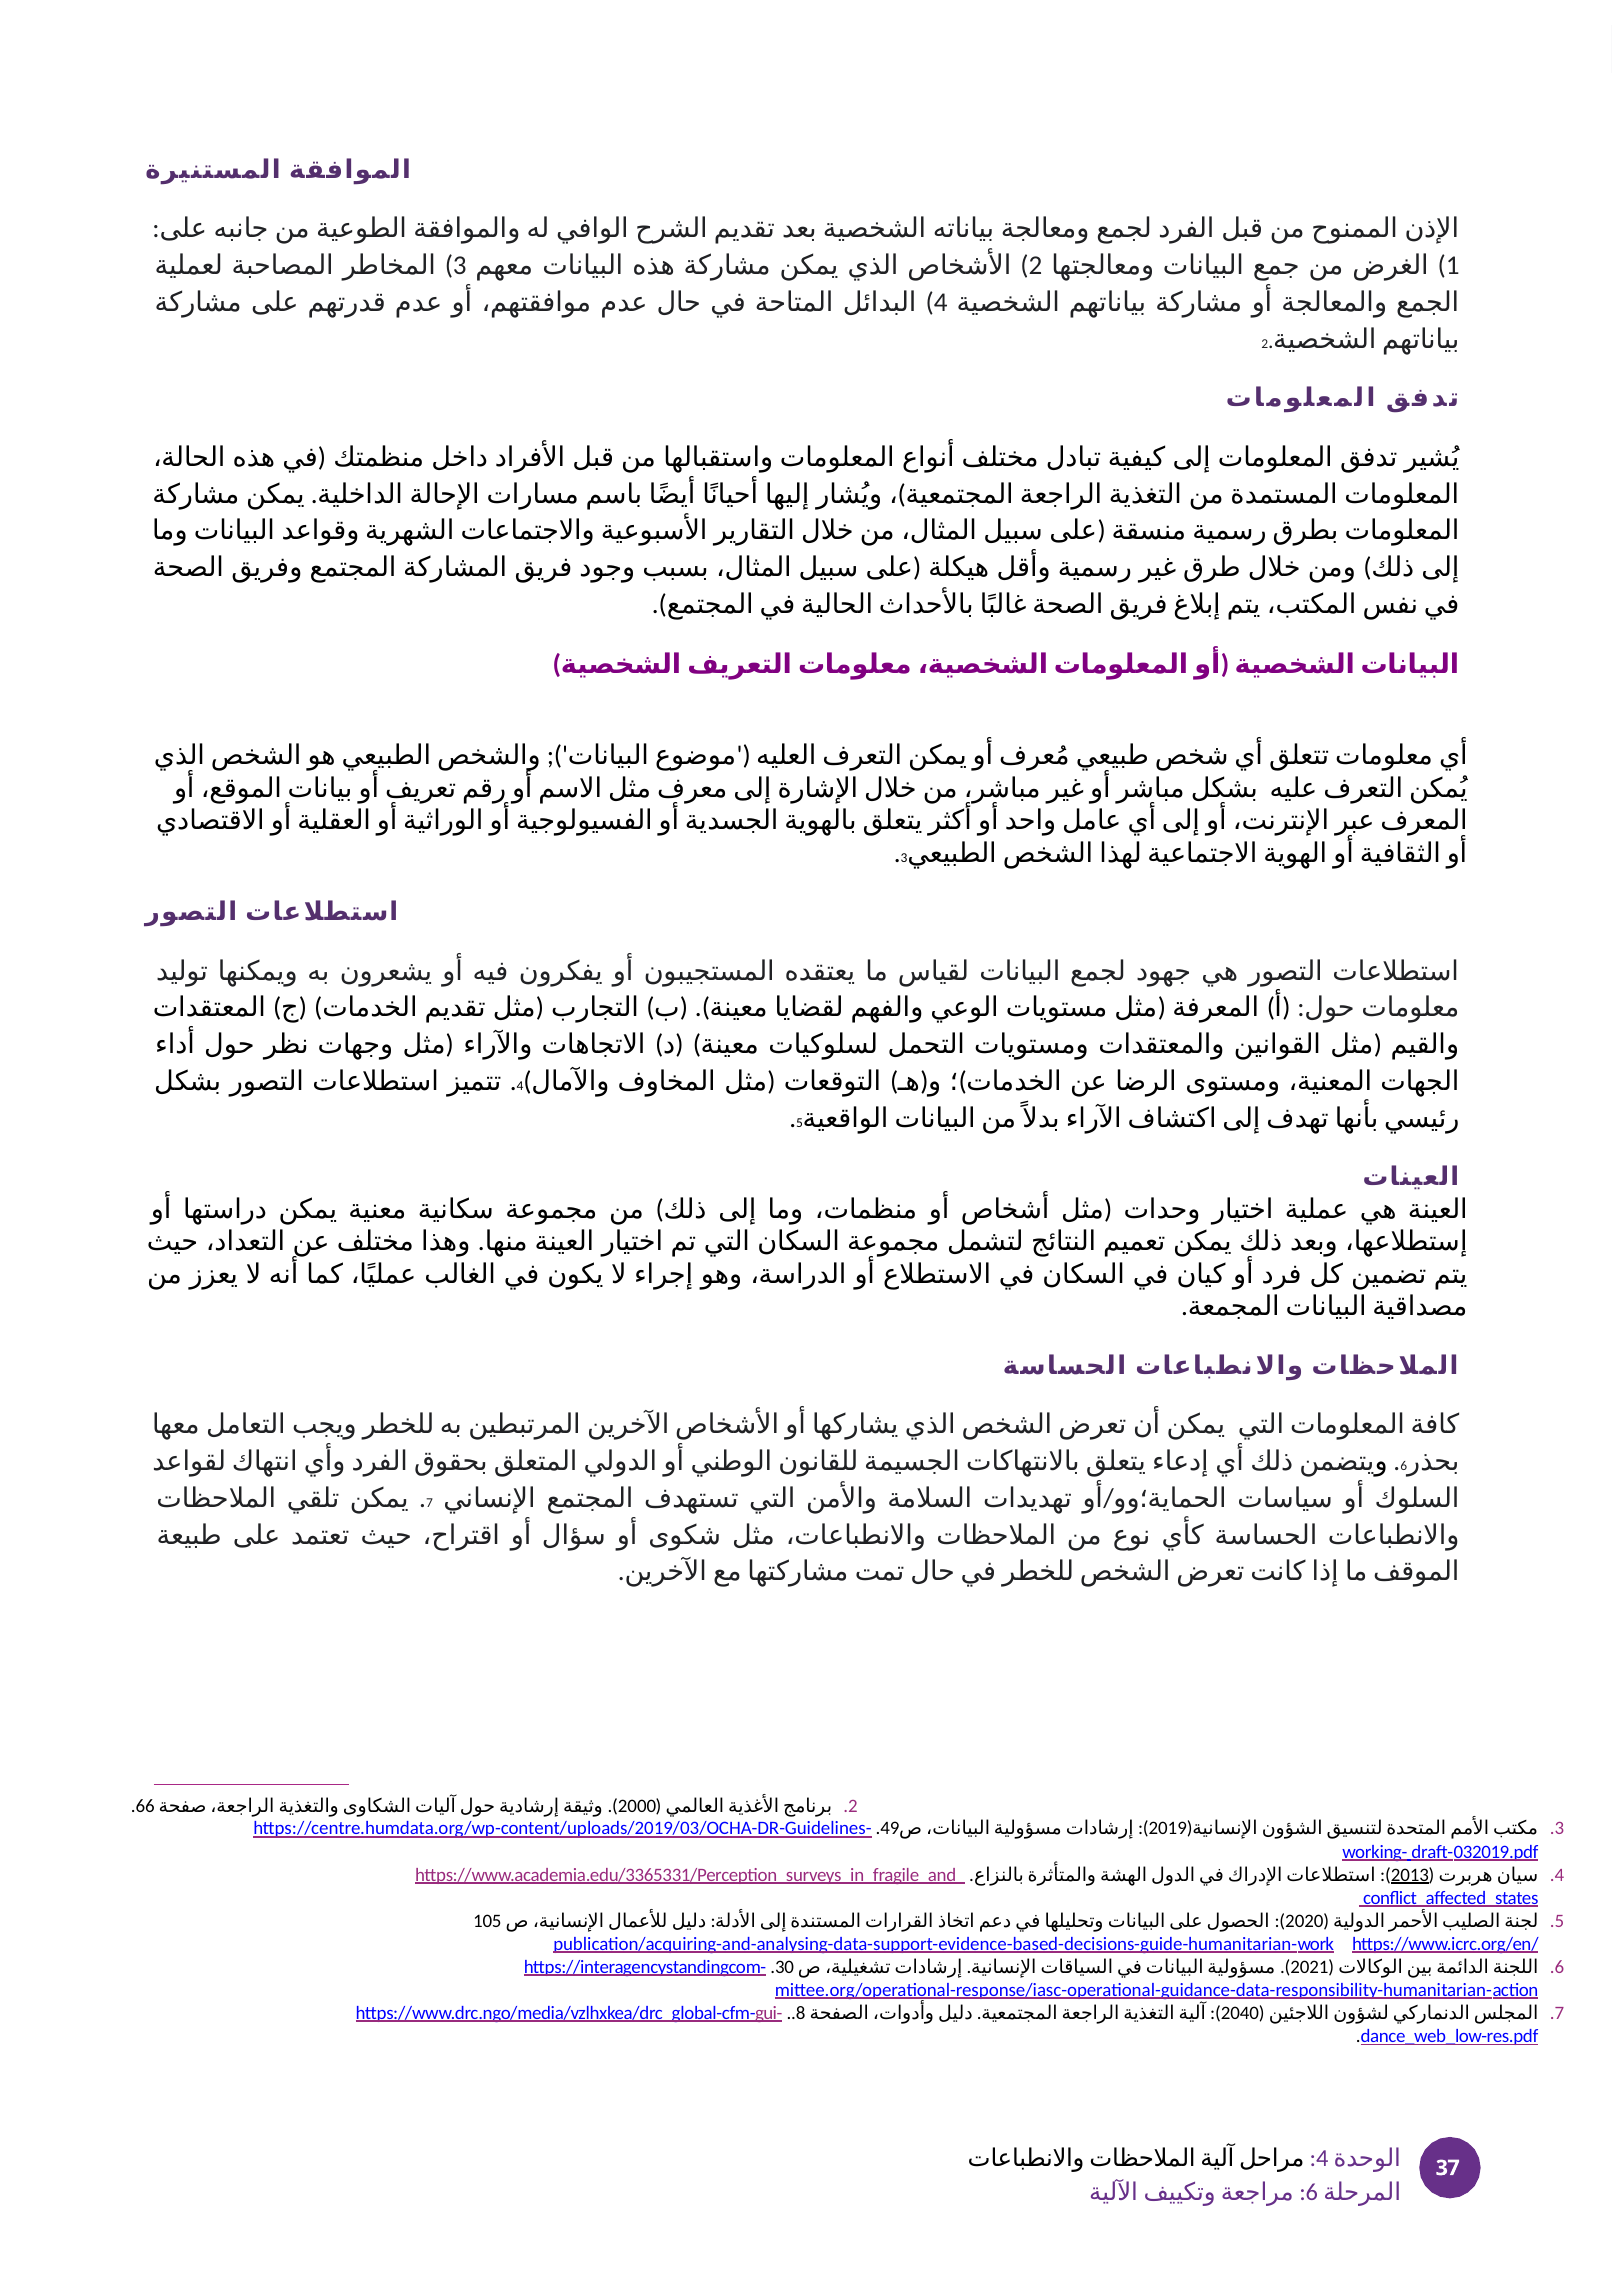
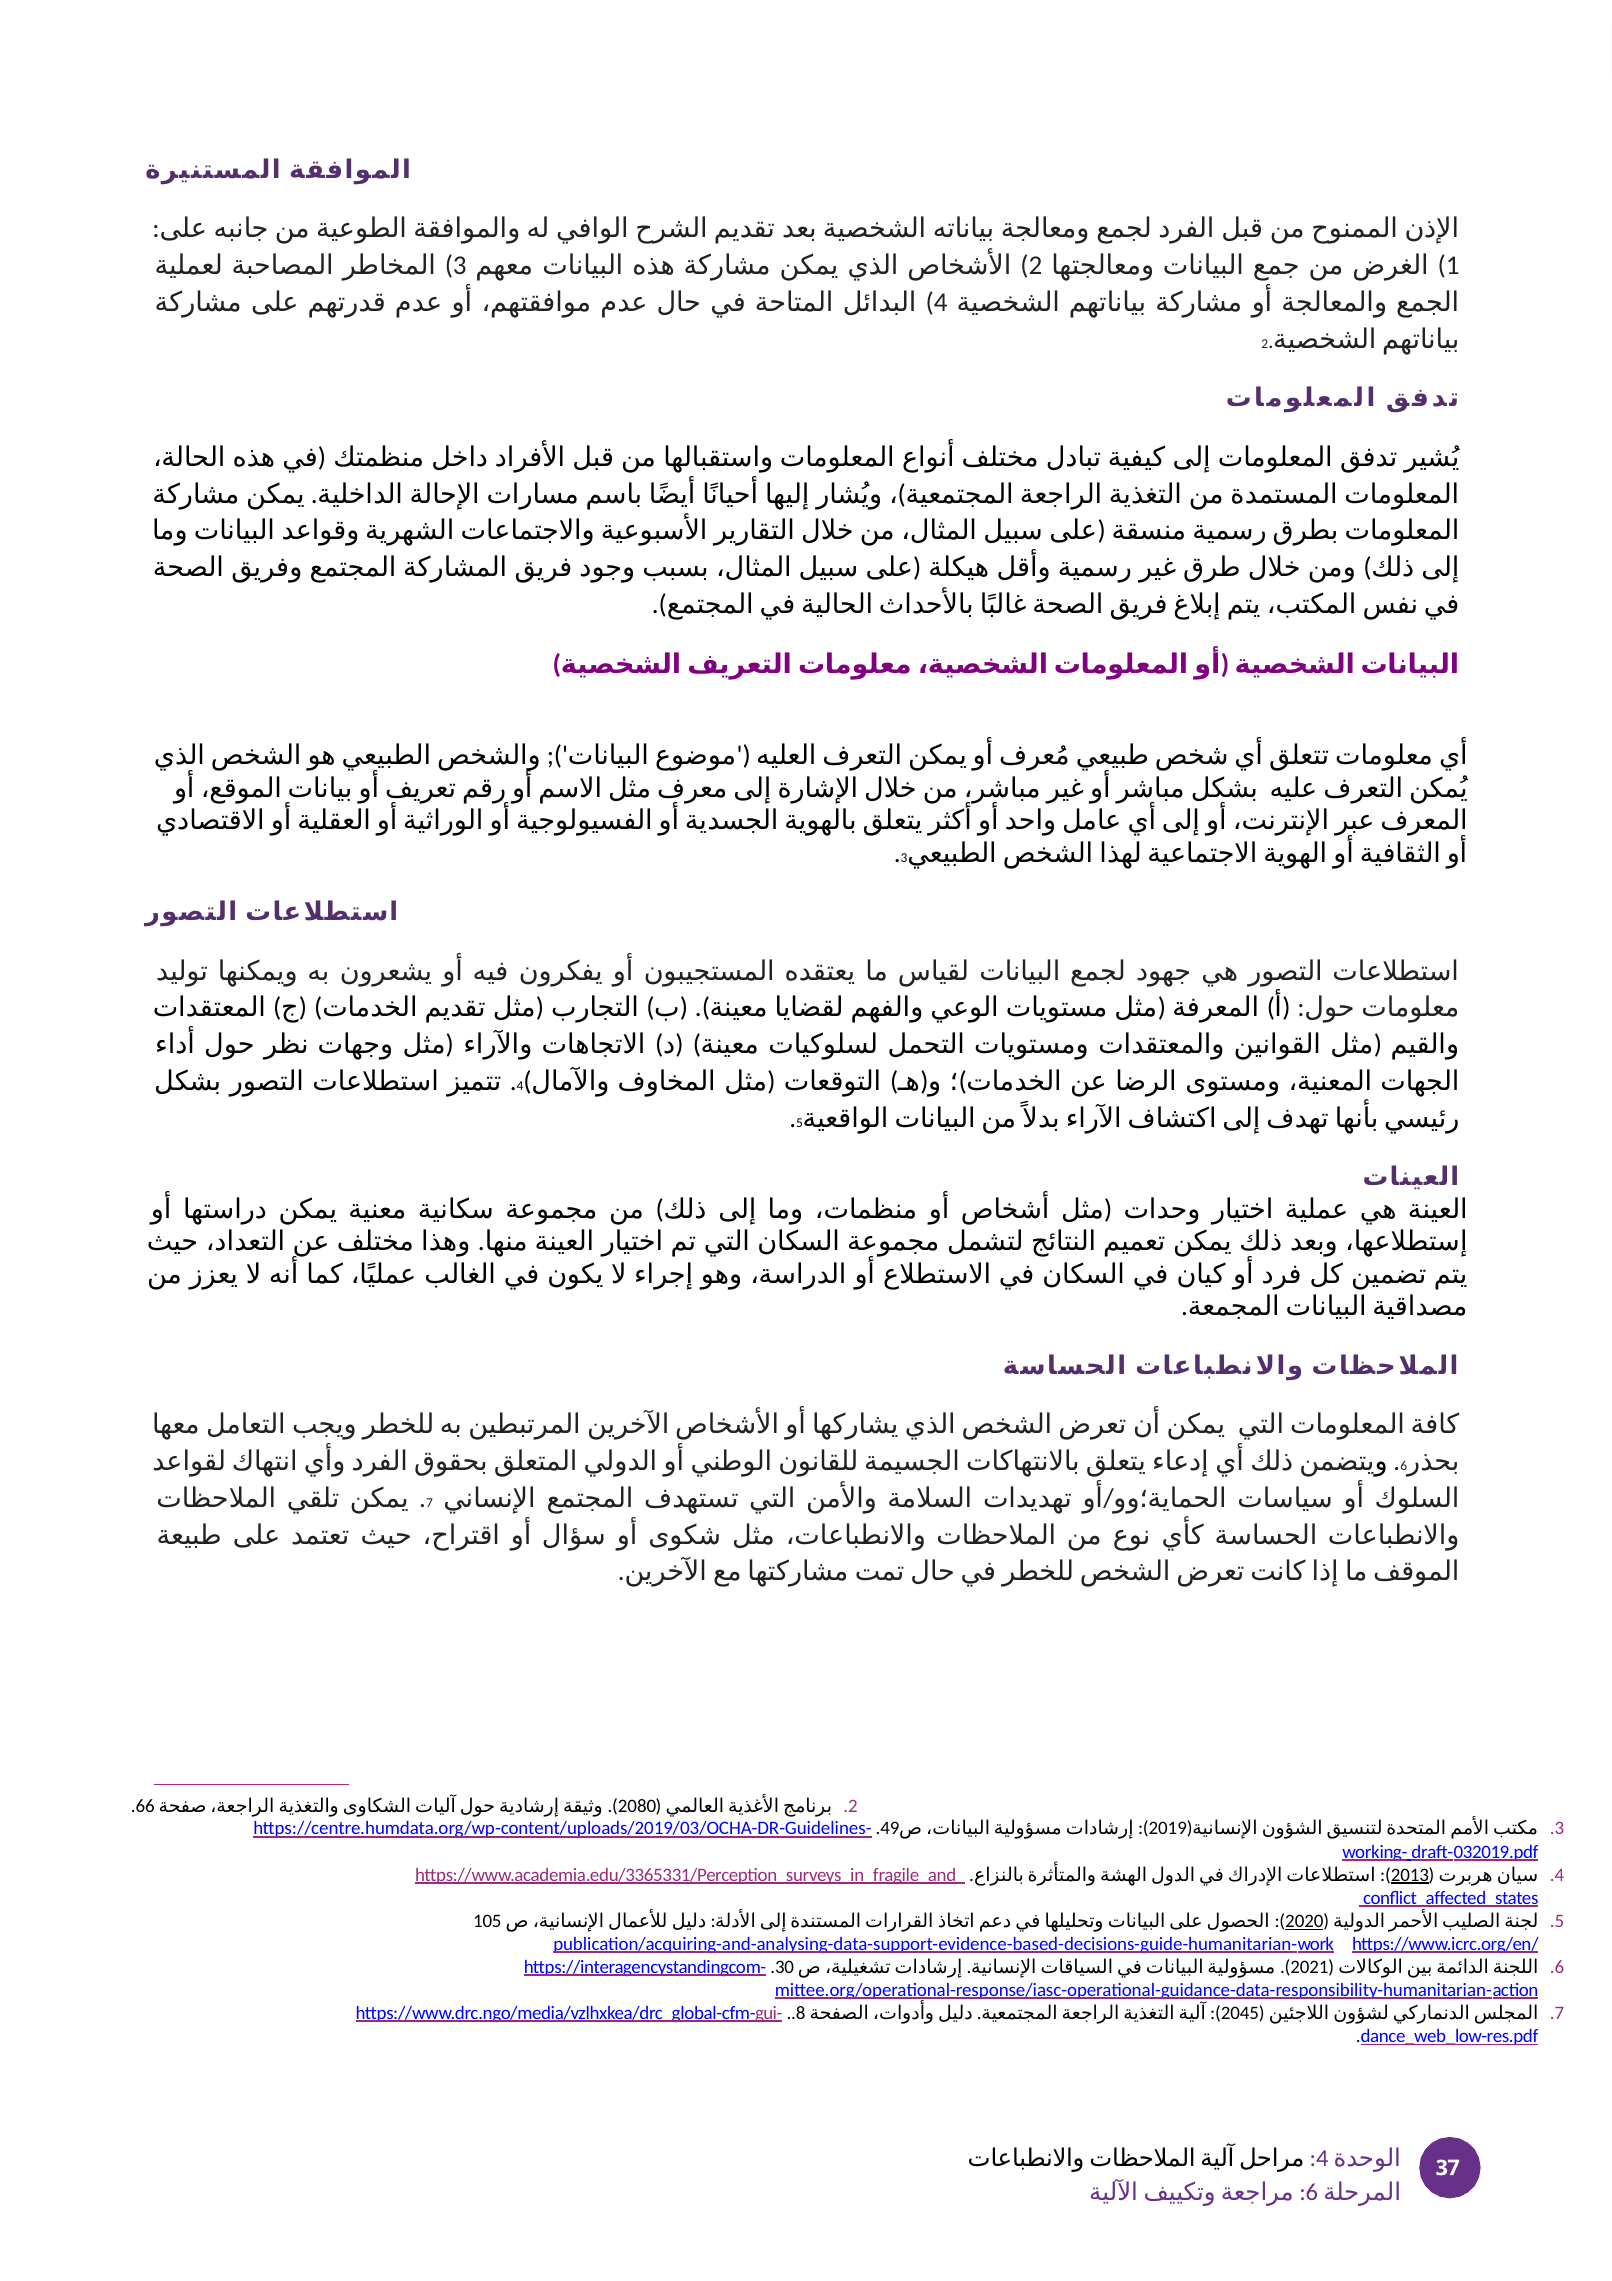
2000: 2000 -> 2080 (637, 1806)
2020 underline: none -> present (1304, 1921)
2040: 2040 -> 2045 (1240, 2013)
